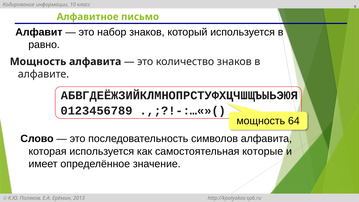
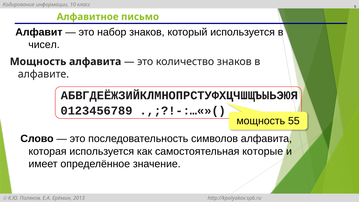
равно: равно -> чисел (44, 45)
64: 64 -> 55 (294, 121)
